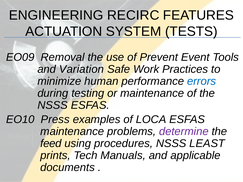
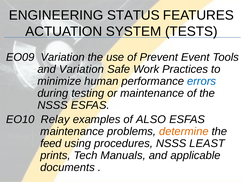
RECIRC: RECIRC -> STATUS (133, 15)
EO09 Removal: Removal -> Variation (63, 57)
Press: Press -> Relay (55, 120)
LOCA: LOCA -> ALSO (151, 120)
determine colour: purple -> orange (184, 132)
